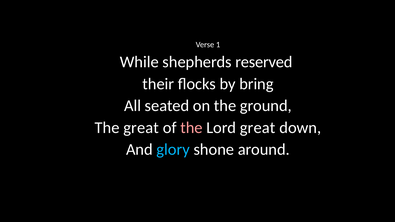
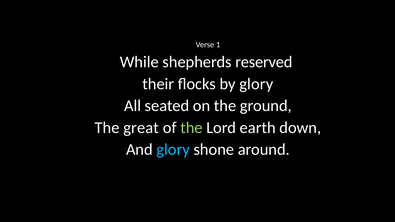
by bring: bring -> glory (256, 84)
the colour: pink -> light green (191, 128)
Lord great: great -> earth (258, 128)
